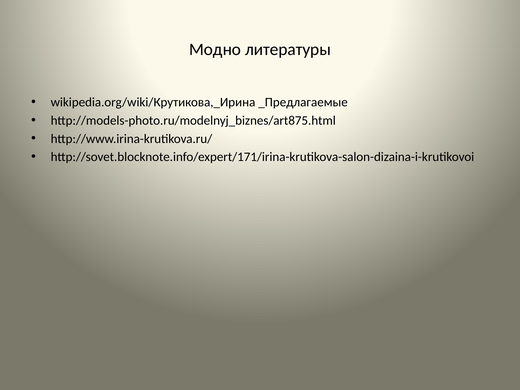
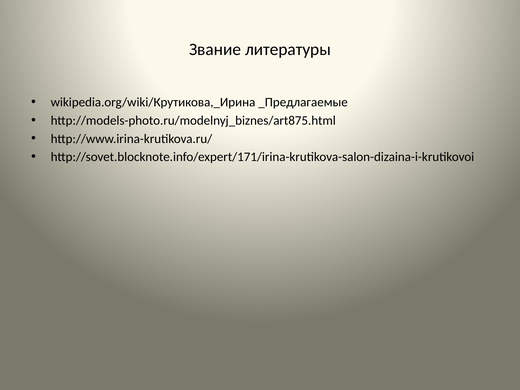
Модно: Модно -> Звание (215, 49)
